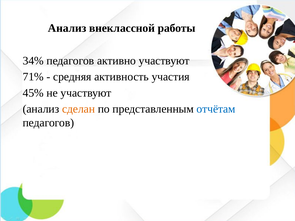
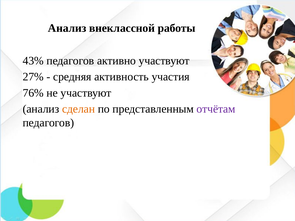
34%: 34% -> 43% (33, 61)
71%: 71% -> 27% (33, 77)
45%: 45% -> 76% (33, 93)
отчётам colour: blue -> purple (216, 109)
